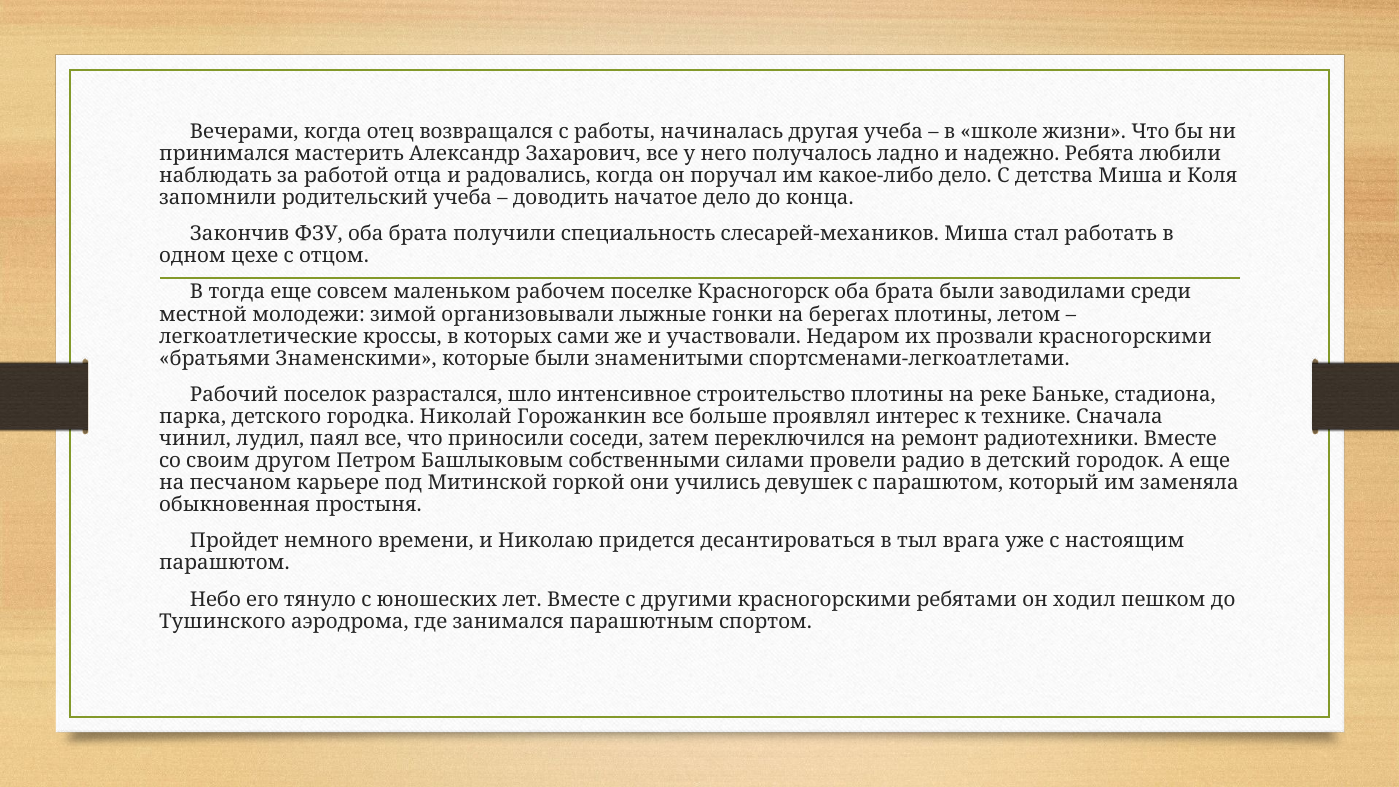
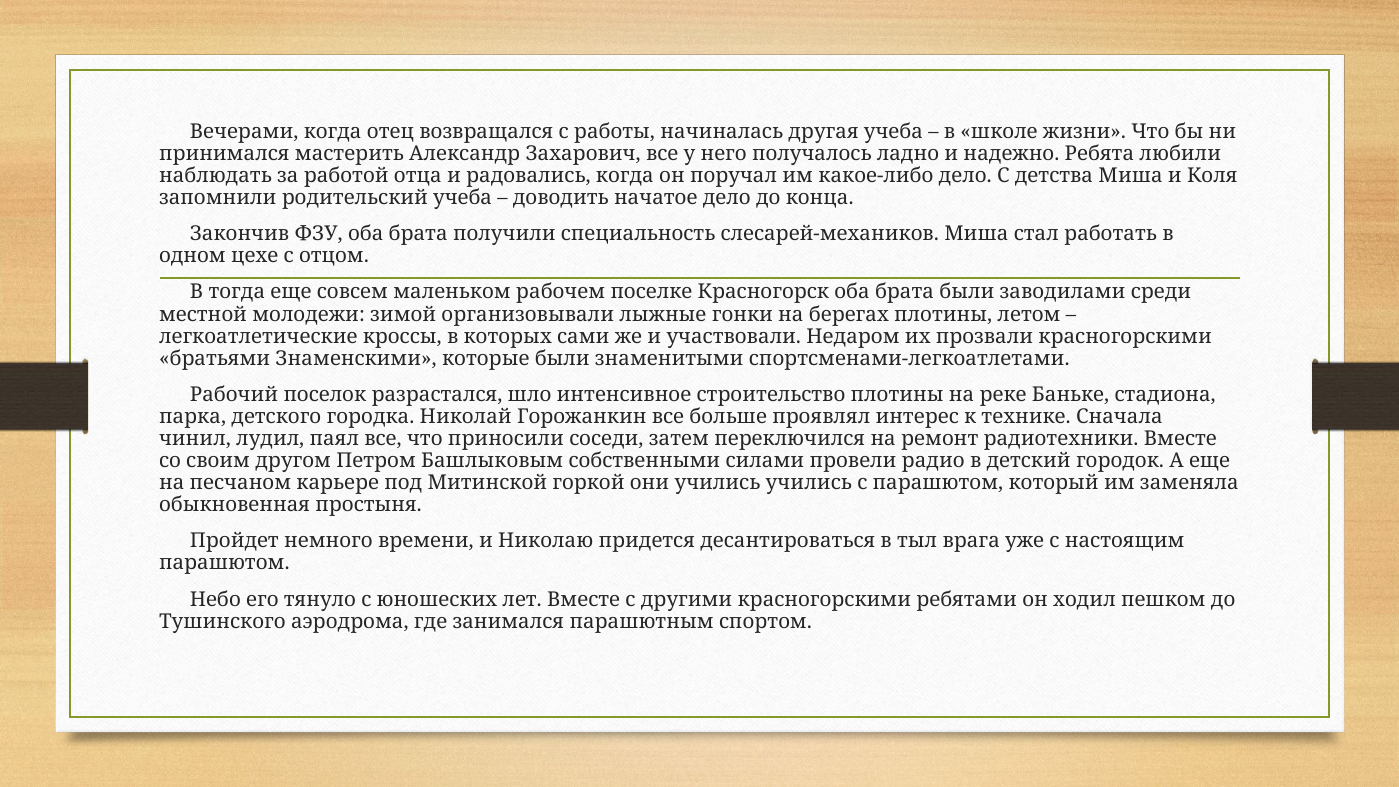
учились девушек: девушек -> учились (809, 483)
